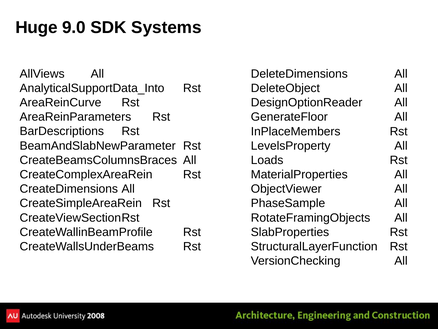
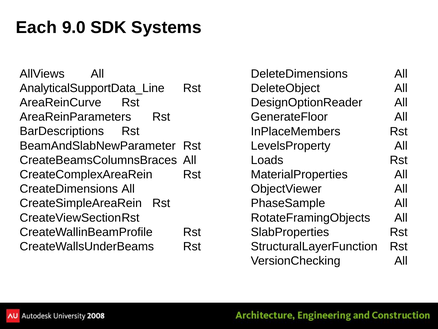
Huge: Huge -> Each (36, 28)
AnalyticalSupportData_Into: AnalyticalSupportData_Into -> AnalyticalSupportData_Line (92, 88)
